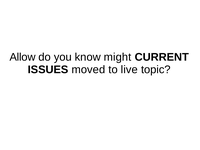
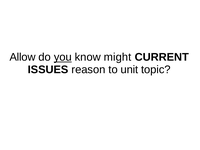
you underline: none -> present (63, 57)
moved: moved -> reason (88, 70)
live: live -> unit (129, 70)
